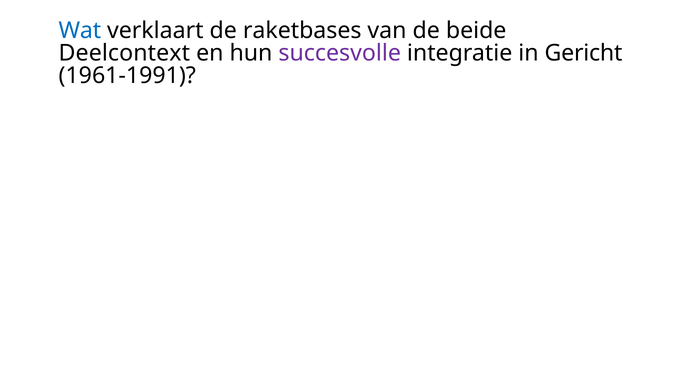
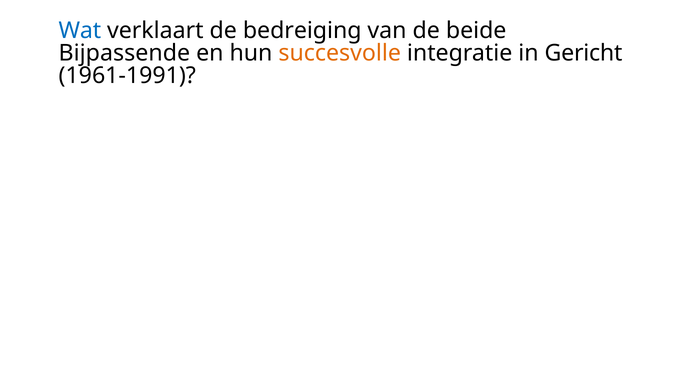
raketbases: raketbases -> bedreiging (302, 30)
Deelcontext: Deelcontext -> Bijpassende (124, 53)
succesvolle colour: purple -> orange (340, 53)
